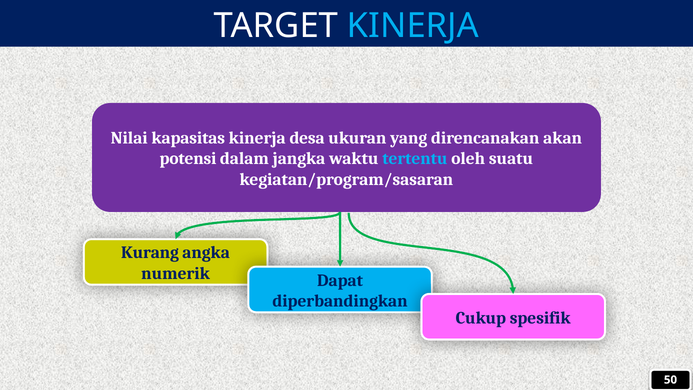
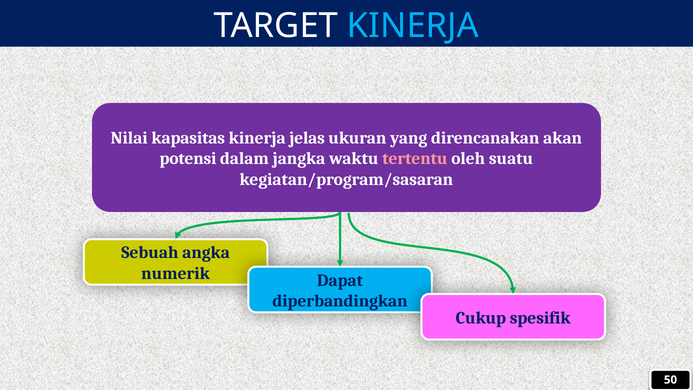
desa: desa -> jelas (307, 138)
tertentu colour: light blue -> pink (415, 159)
Kurang: Kurang -> Sebuah (150, 253)
